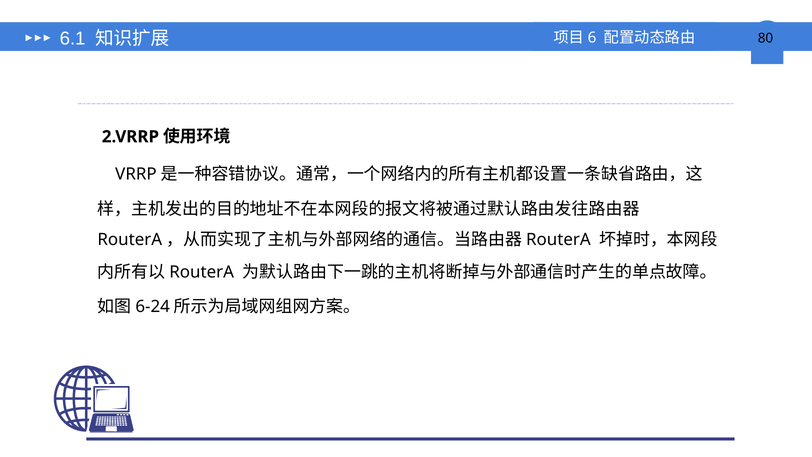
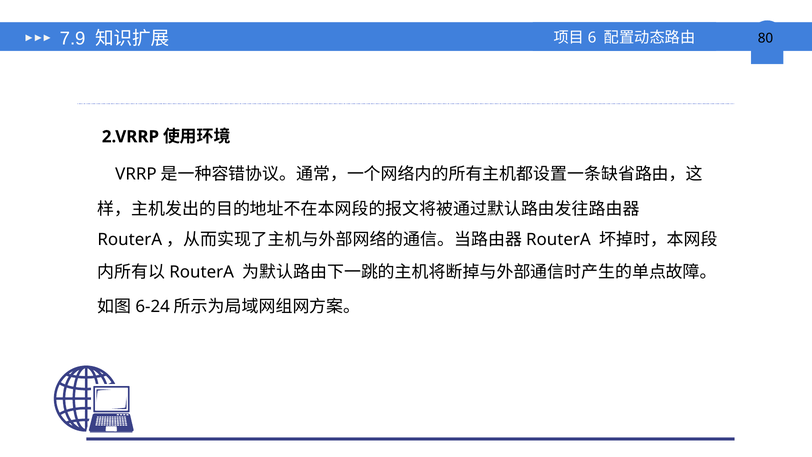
6.1: 6.1 -> 7.9 (73, 39)
